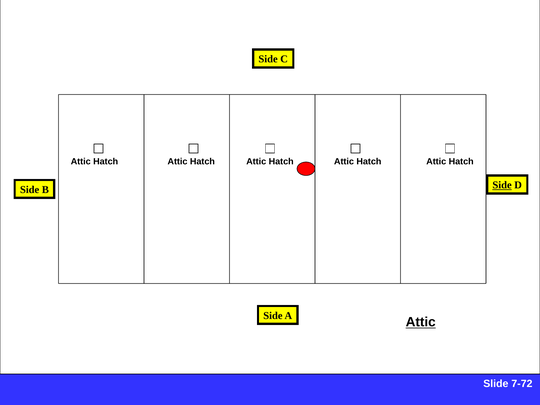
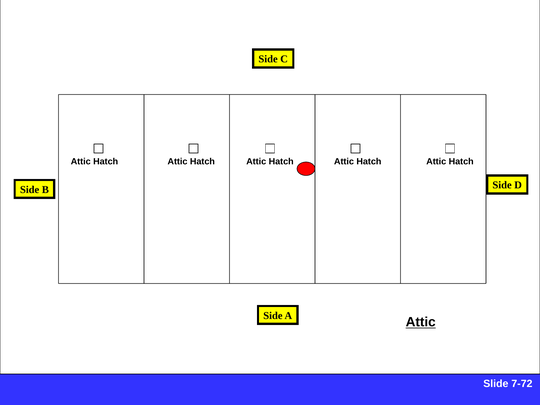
Side underline: present -> none (502, 185)
